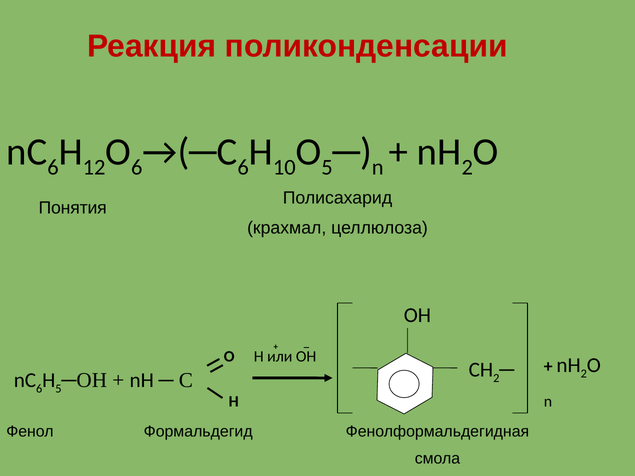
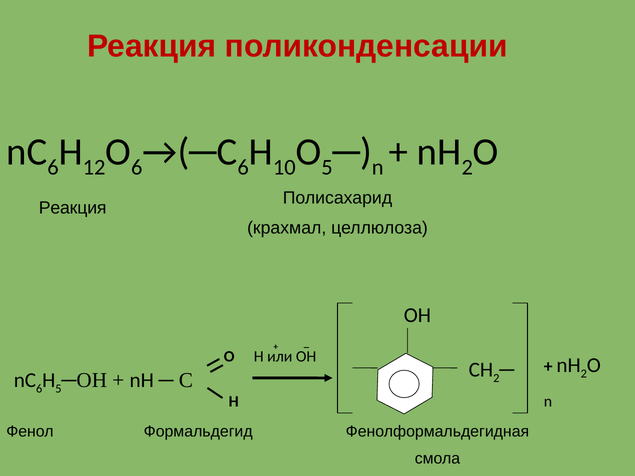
Понятия: Понятия -> Реакция (73, 208)
